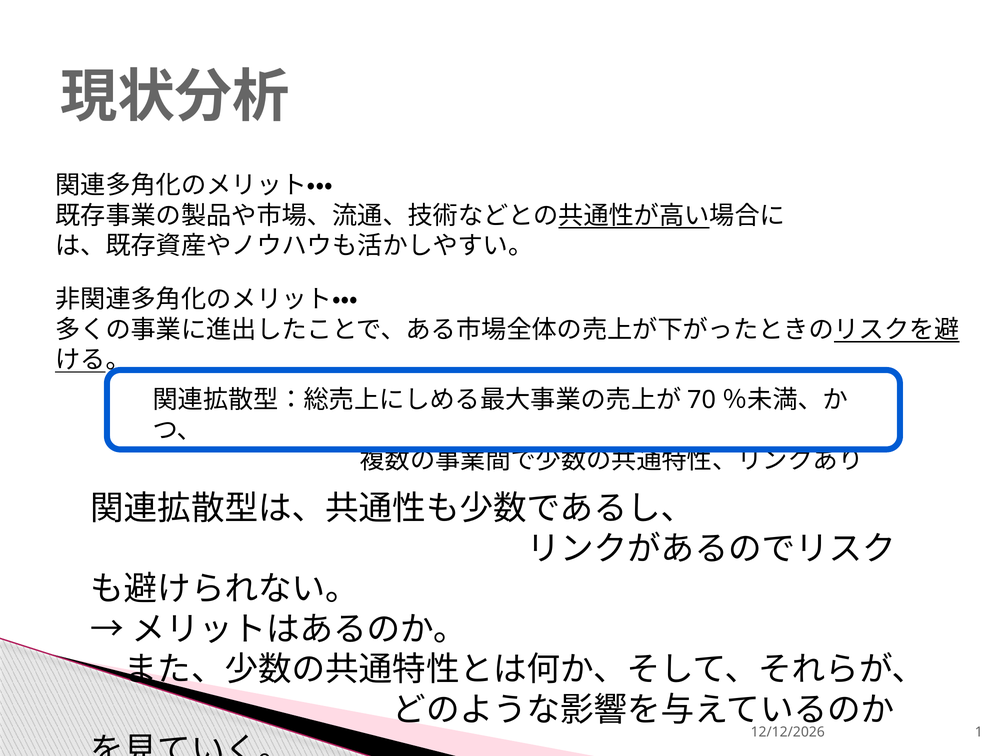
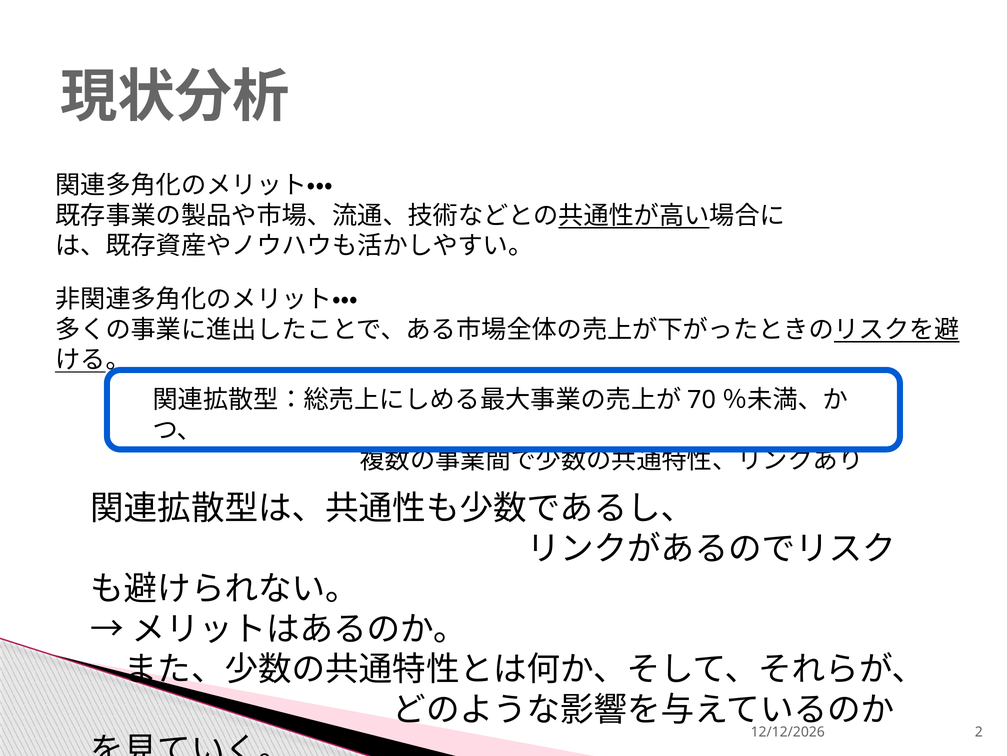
1: 1 -> 2 (979, 731)
